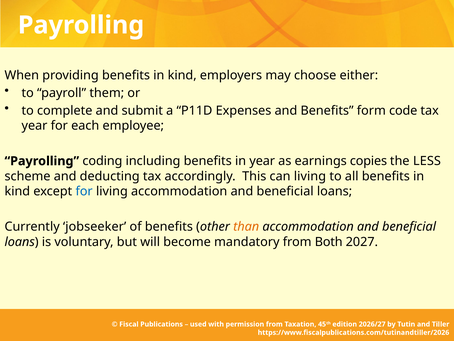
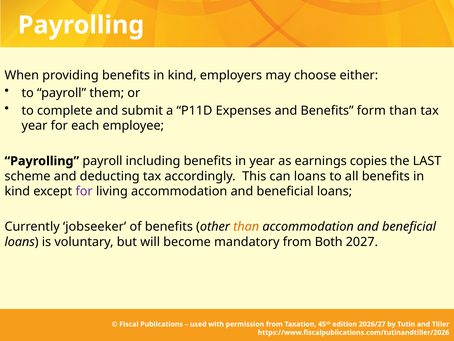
form code: code -> than (403, 110)
Payrolling coding: coding -> payroll (102, 161)
LESS: LESS -> LAST (427, 161)
can living: living -> loans (310, 176)
for colour: blue -> purple (84, 191)
